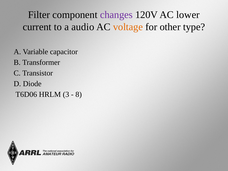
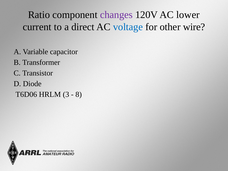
Filter: Filter -> Ratio (39, 15)
audio: audio -> direct (83, 27)
voltage colour: orange -> blue (128, 27)
type: type -> wire (194, 27)
